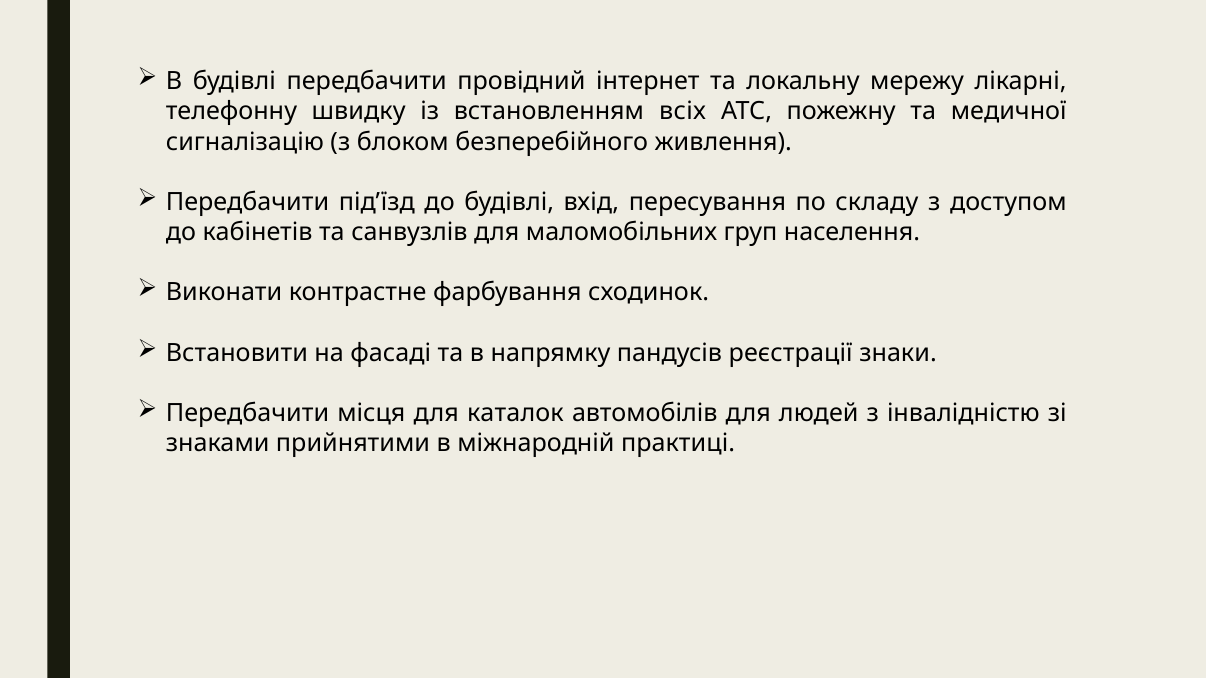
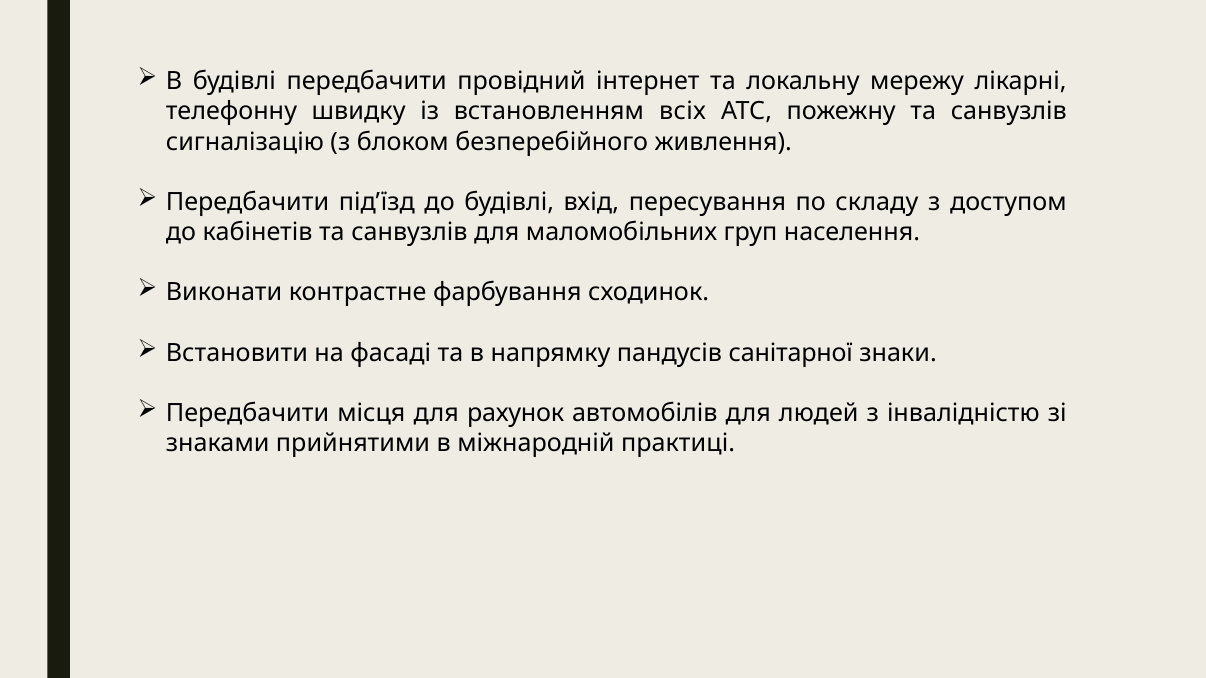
пожежну та медичної: медичної -> санвузлів (1009, 112)
реєстрації: реєстрації -> санітарної (791, 353)
каталок: каталок -> рахунок (516, 413)
